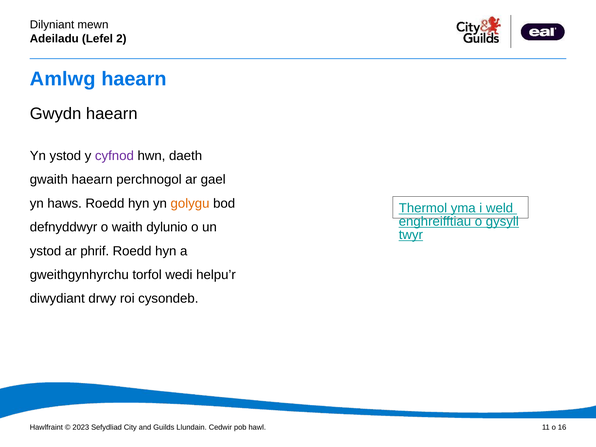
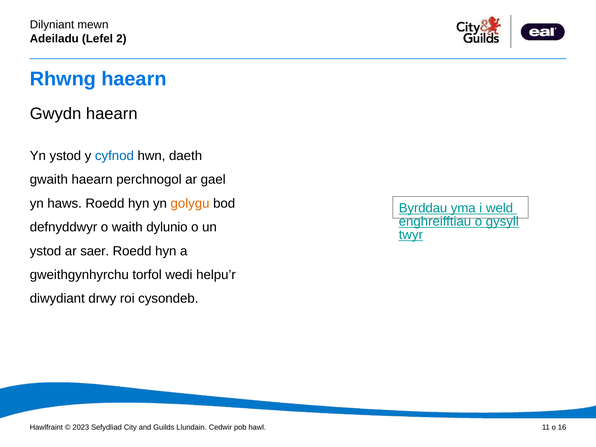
Amlwg: Amlwg -> Rhwng (63, 79)
cyfnod colour: purple -> blue (114, 156)
Thermol: Thermol -> Byrddau (423, 208)
phrif: phrif -> saer (95, 251)
